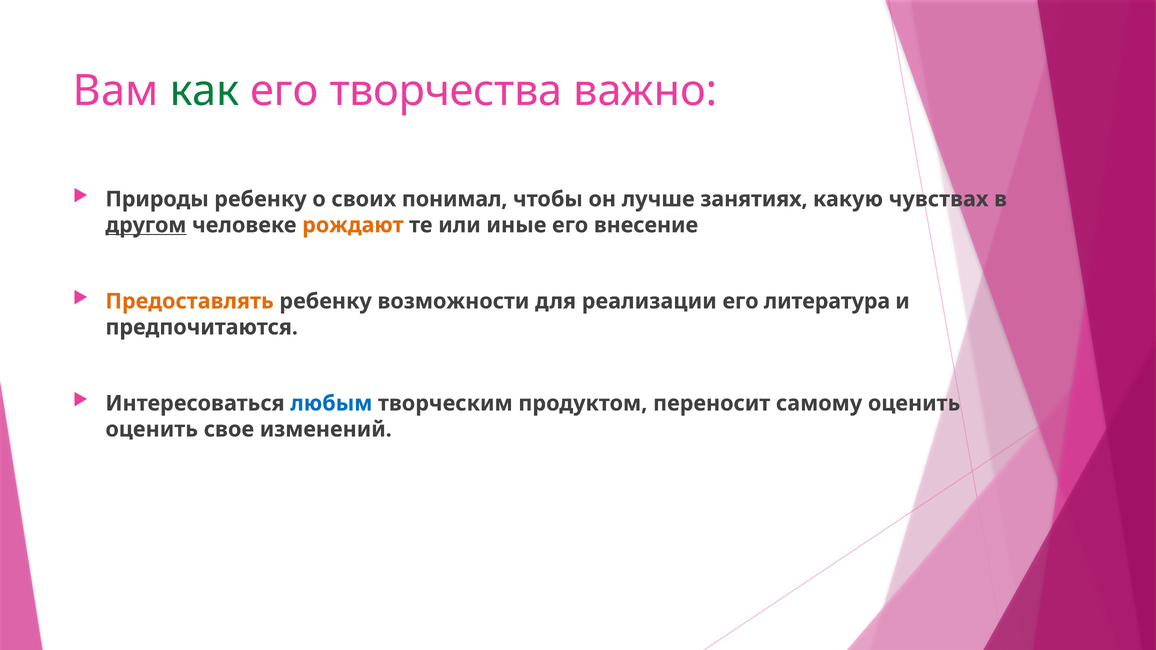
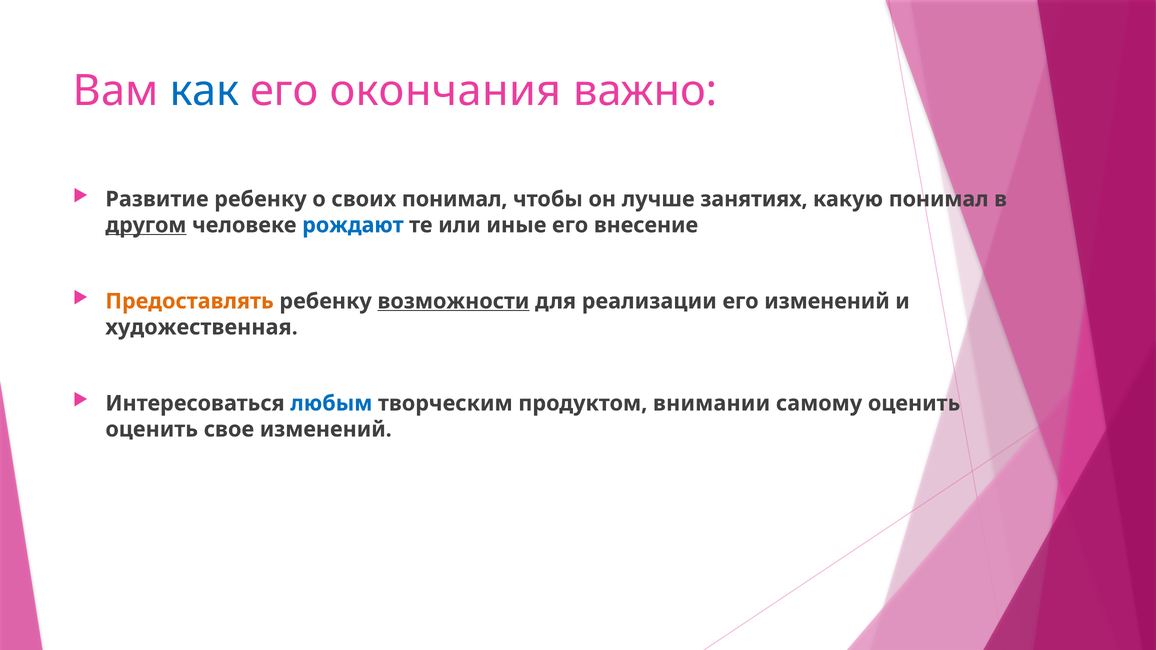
как colour: green -> blue (204, 91)
творчества: творчества -> окончания (446, 91)
Природы: Природы -> Развитие (157, 199)
какую чувствах: чувствах -> понимал (939, 199)
рождают colour: orange -> blue (353, 225)
возможности underline: none -> present (453, 301)
его литература: литература -> изменений (827, 301)
предпочитаются: предпочитаются -> художественная (202, 327)
переносит: переносит -> внимании (712, 404)
